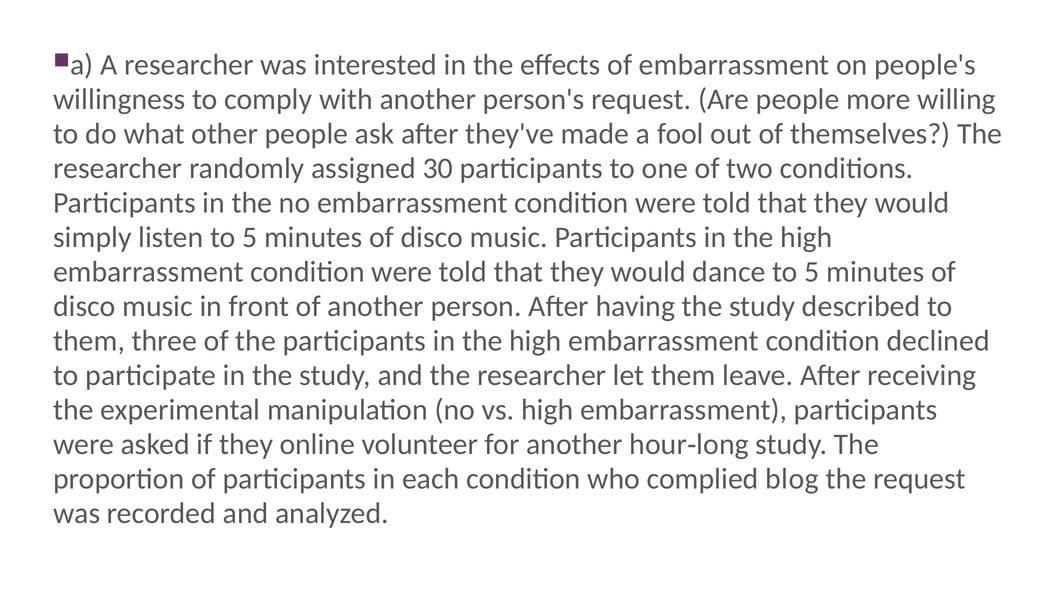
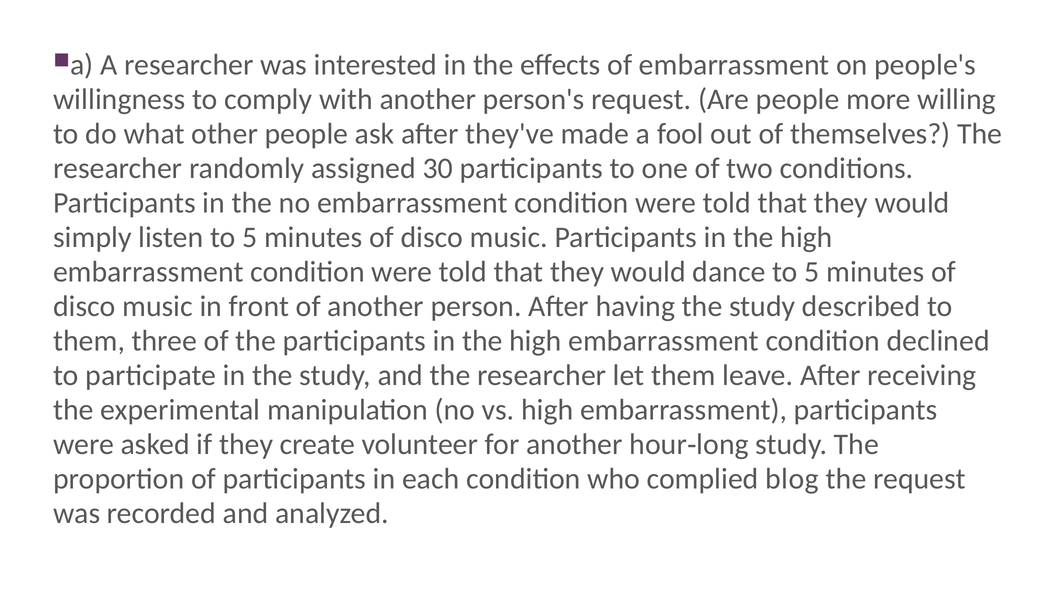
online: online -> create (317, 444)
